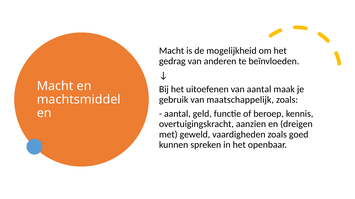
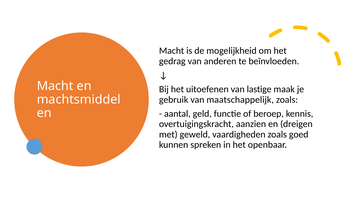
van aantal: aantal -> lastige (259, 90)
